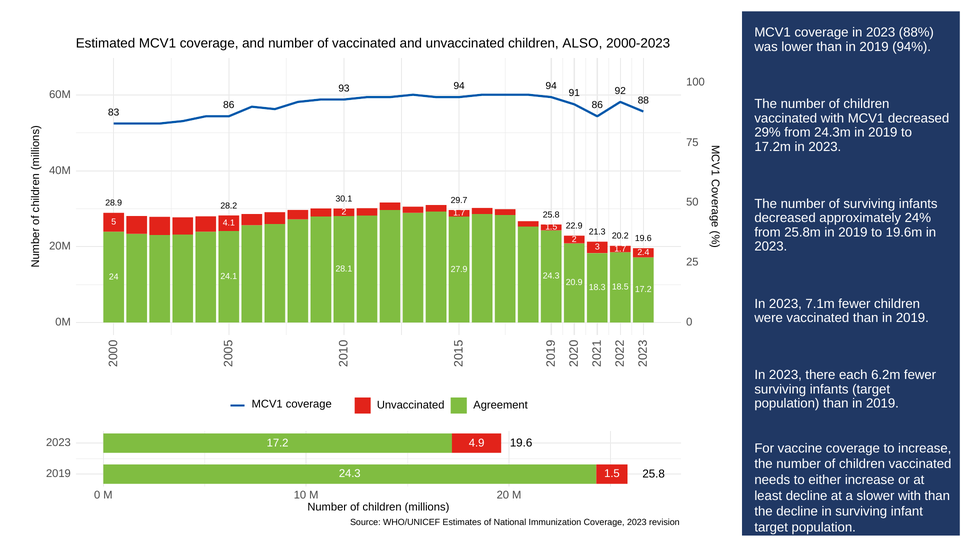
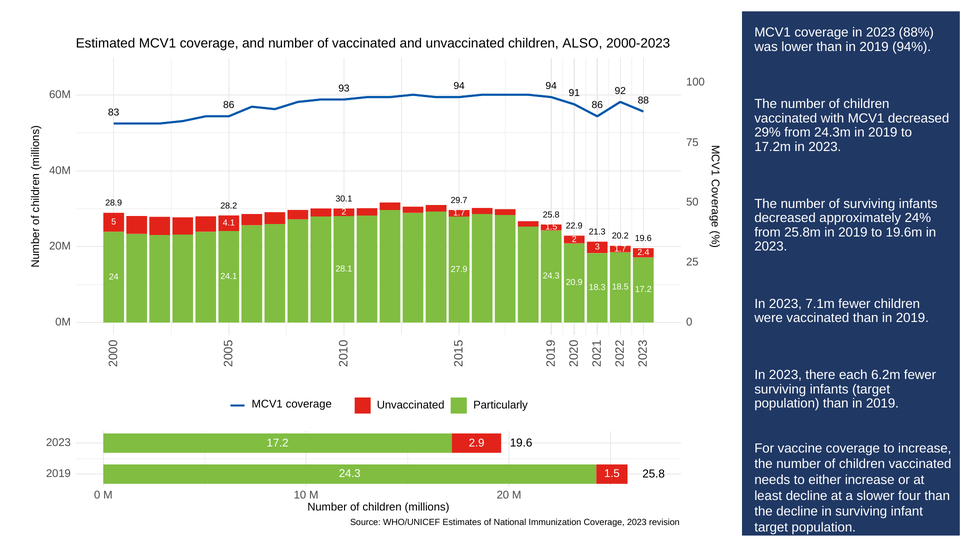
Agreement: Agreement -> Particularly (501, 405)
4.9: 4.9 -> 2.9 (477, 443)
slower with: with -> four (909, 495)
